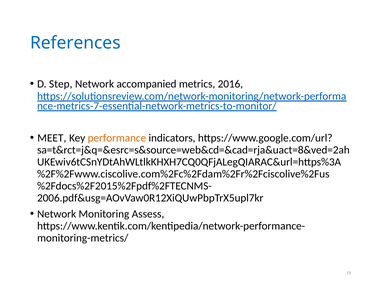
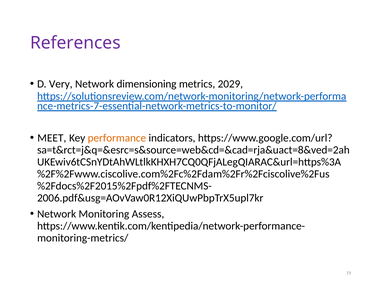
References colour: blue -> purple (75, 43)
Step: Step -> Very (61, 84)
accompanied: accompanied -> dimensioning (147, 84)
2016: 2016 -> 2029 (230, 84)
